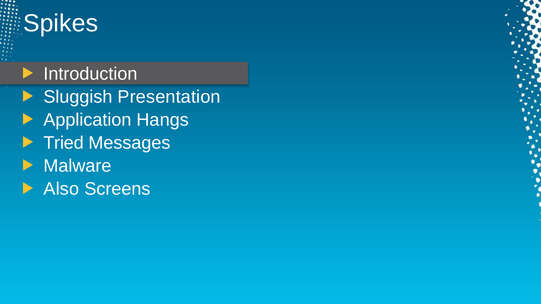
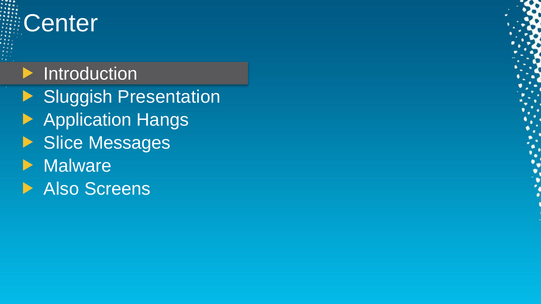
Spikes: Spikes -> Center (61, 23)
Tried: Tried -> Slice (63, 143)
